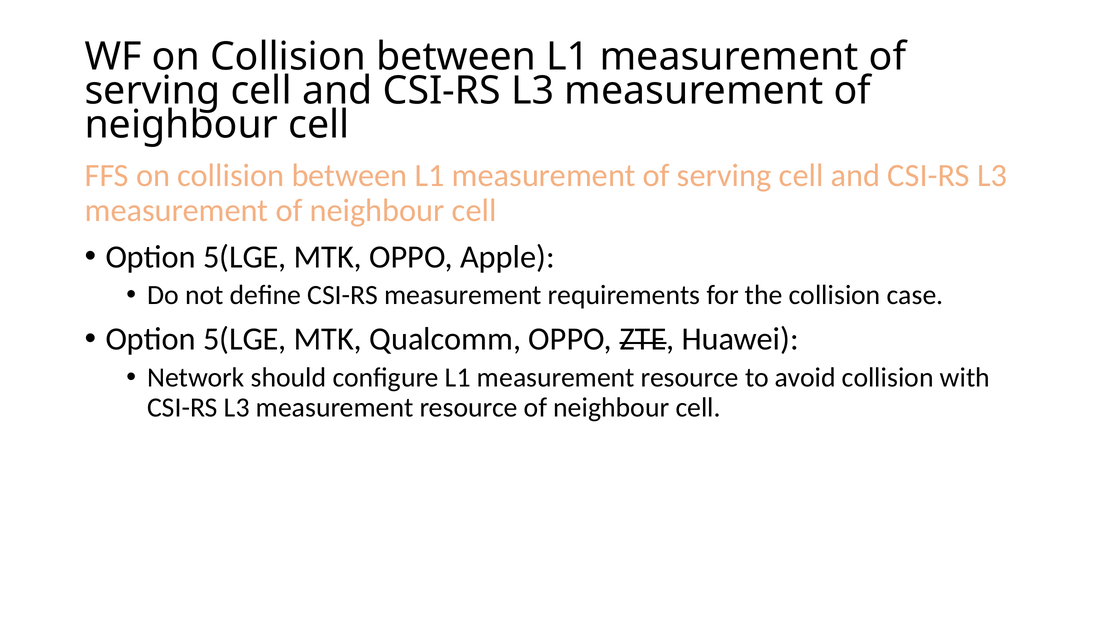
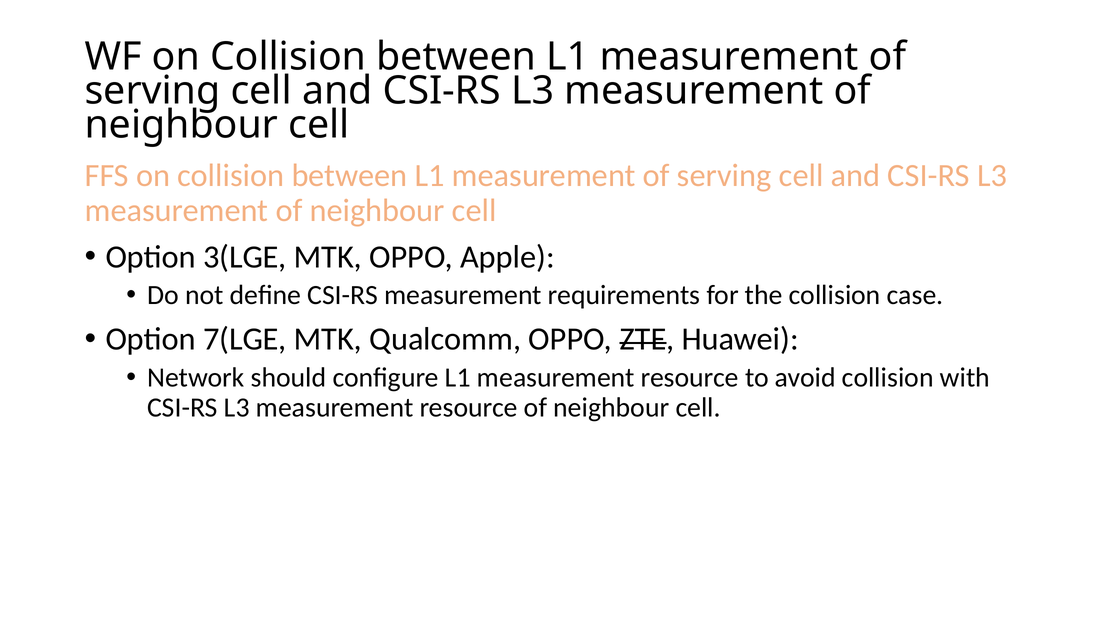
5(LGE: 5(LGE -> 3(LGE (245, 257)
5(LGE: 5(LGE -> 7(LGE (245, 339)
